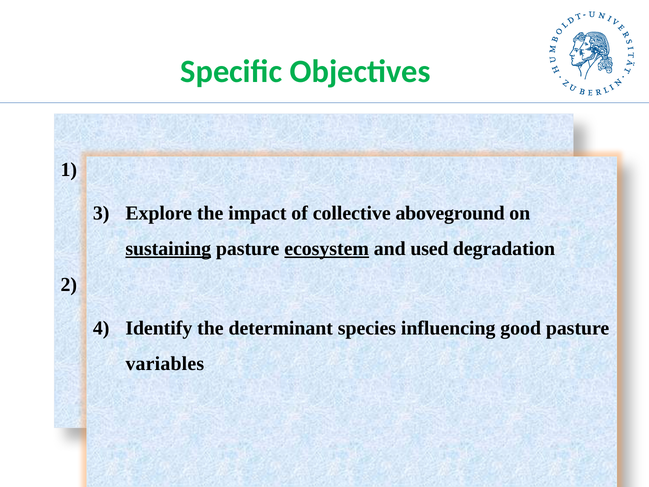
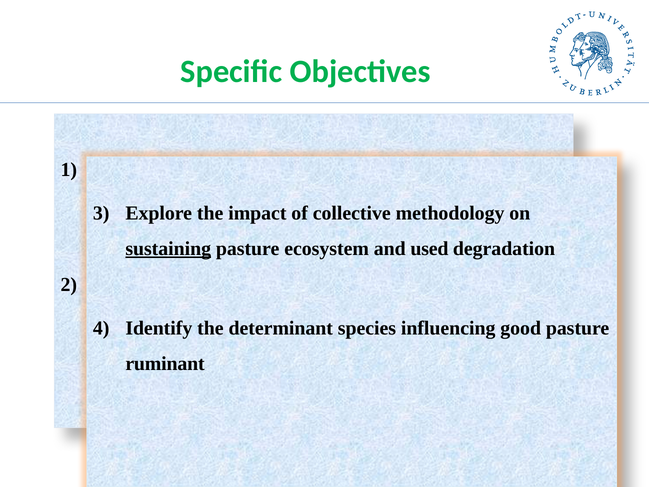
aboveground: aboveground -> methodology (450, 213)
ecosystem underline: present -> none (327, 249)
variables: variables -> ruminant (165, 364)
